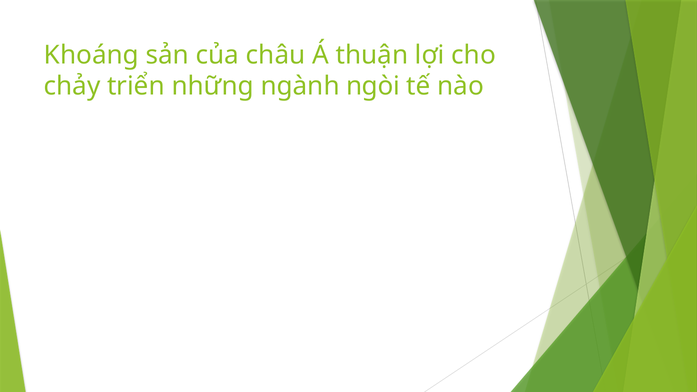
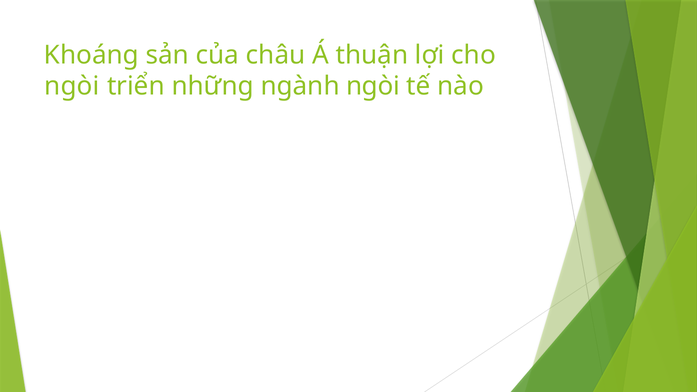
chảy: chảy -> ngòi (72, 86)
